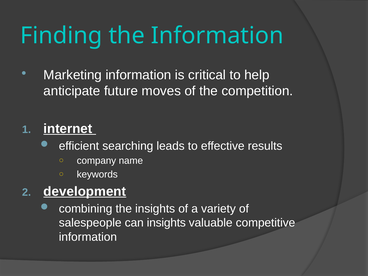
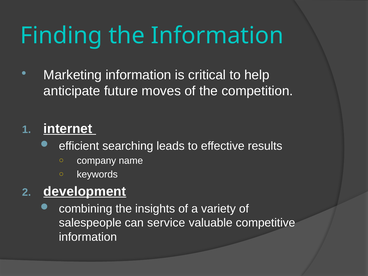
can insights: insights -> service (166, 223)
